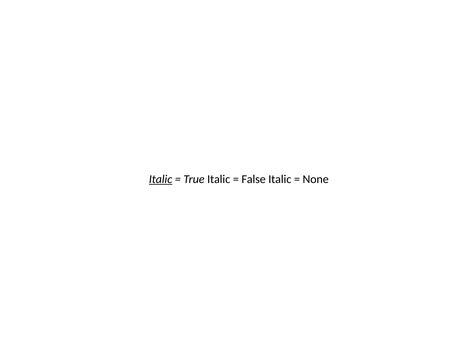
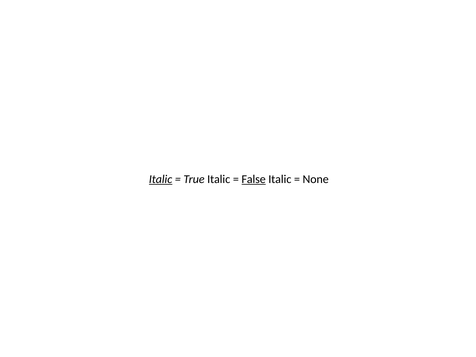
False underline: none -> present (254, 179)
